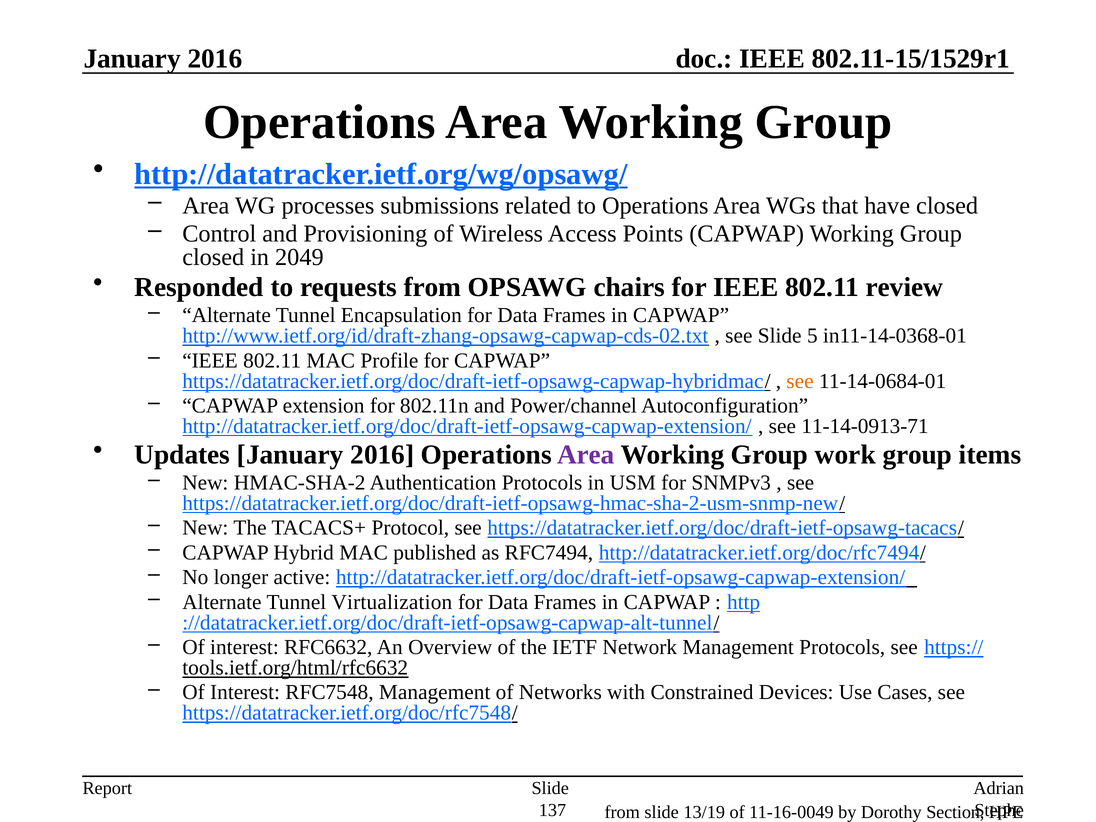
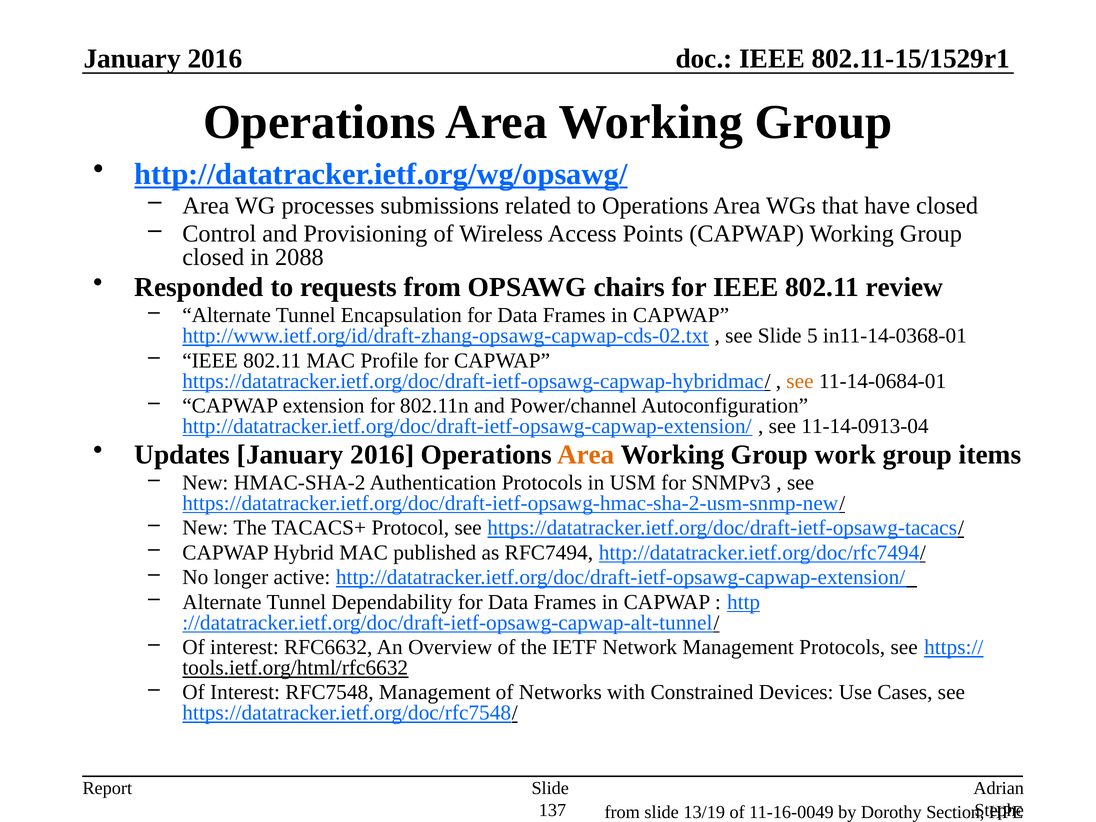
2049: 2049 -> 2088 (299, 257)
11-14-0913-71: 11-14-0913-71 -> 11-14-0913-04 (865, 426)
Area colour: purple -> orange (586, 455)
Virtualization: Virtualization -> Dependability (392, 602)
